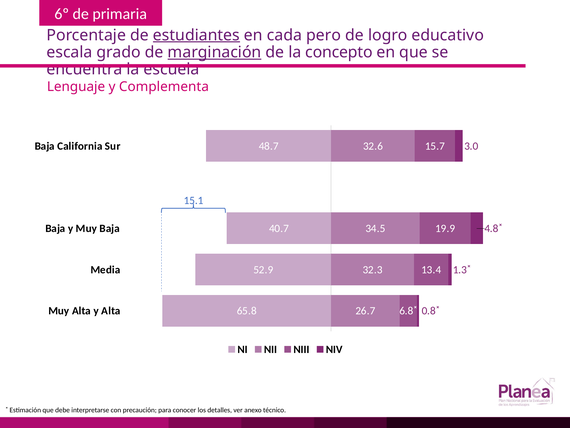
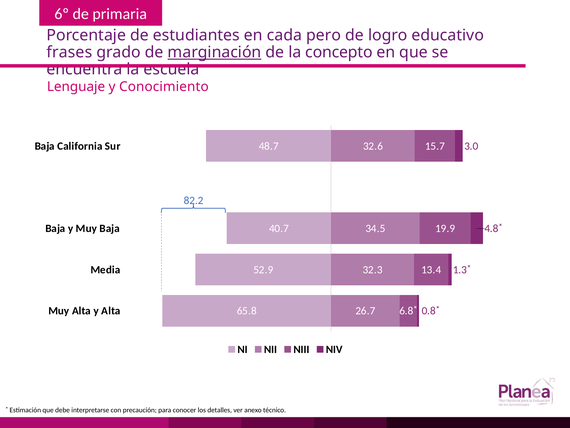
estudiantes underline: present -> none (196, 35)
escala: escala -> frases (69, 52)
Complementa: Complementa -> Conocimiento (164, 87)
15.1: 15.1 -> 82.2 (194, 200)
